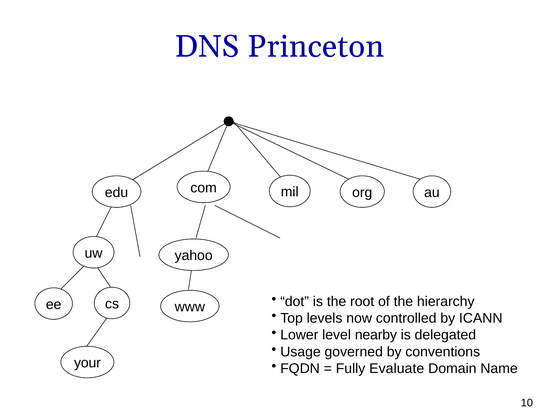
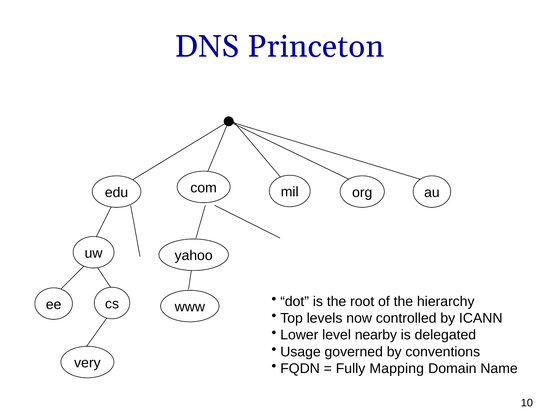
your: your -> very (87, 363)
Evaluate: Evaluate -> Mapping (397, 369)
